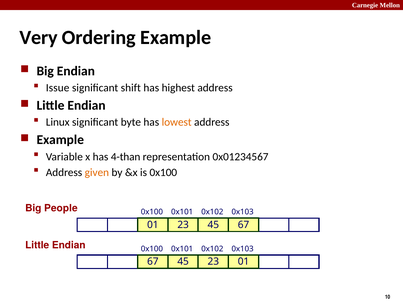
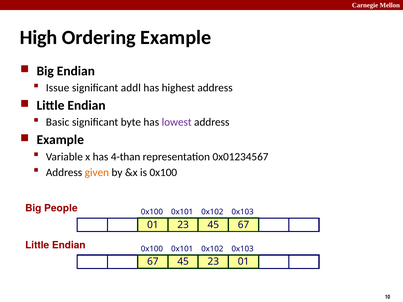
Very: Very -> High (39, 37)
shift: shift -> addl (131, 88)
Linux: Linux -> Basic (58, 122)
lowest colour: orange -> purple (177, 122)
